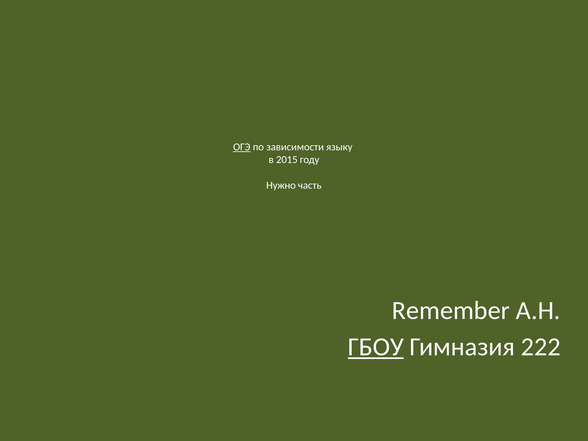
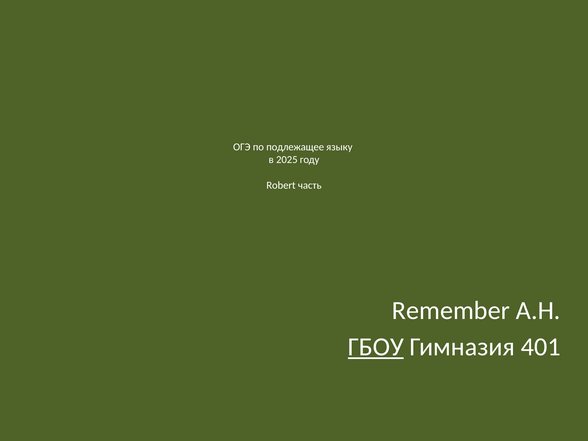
ОГЭ underline: present -> none (242, 147)
зависимости: зависимости -> подлежащее (295, 147)
2015: 2015 -> 2025 (287, 160)
Нужно: Нужно -> Robert (281, 185)
222: 222 -> 401 (541, 347)
